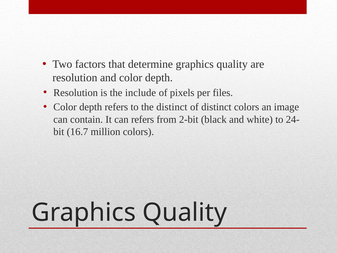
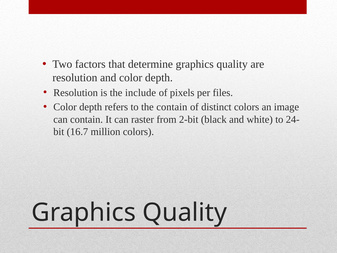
the distinct: distinct -> contain (172, 107)
can refers: refers -> raster (143, 119)
